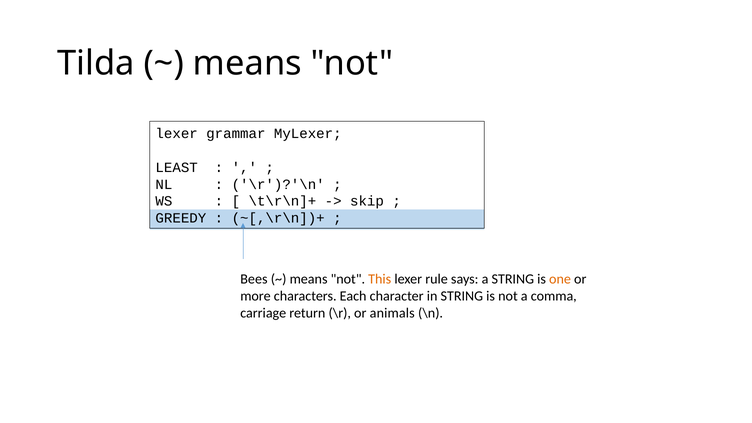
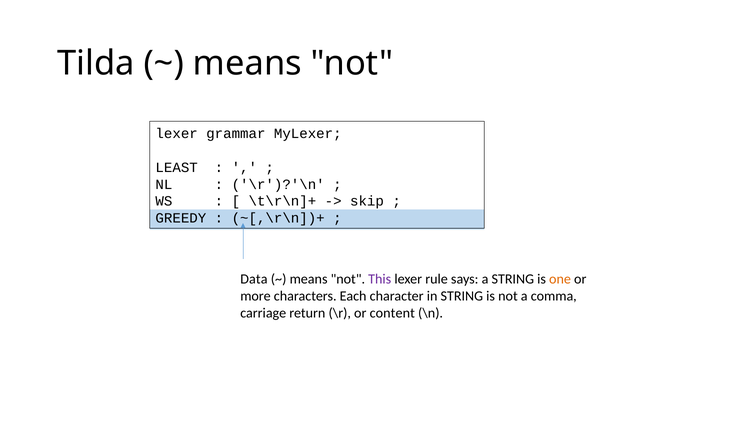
Bees: Bees -> Data (254, 279)
This colour: orange -> purple (380, 279)
animals: animals -> content (392, 313)
